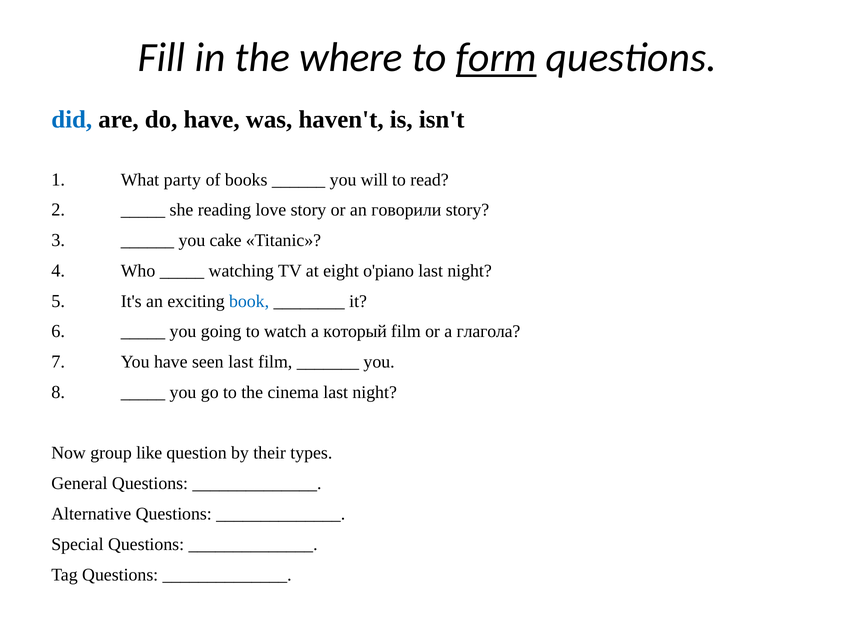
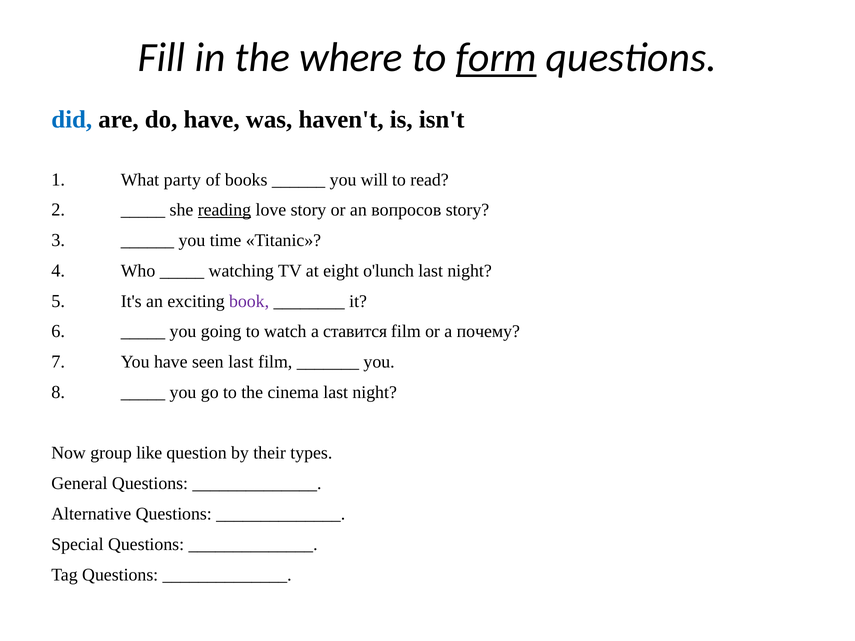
reading underline: none -> present (224, 210)
говорили: говорили -> вопросов (406, 210)
cake: cake -> time (226, 241)
o'piano: o'piano -> o'lunch (389, 271)
book colour: blue -> purple (249, 301)
который: который -> ставится (355, 332)
глагола: глагола -> почему (488, 332)
